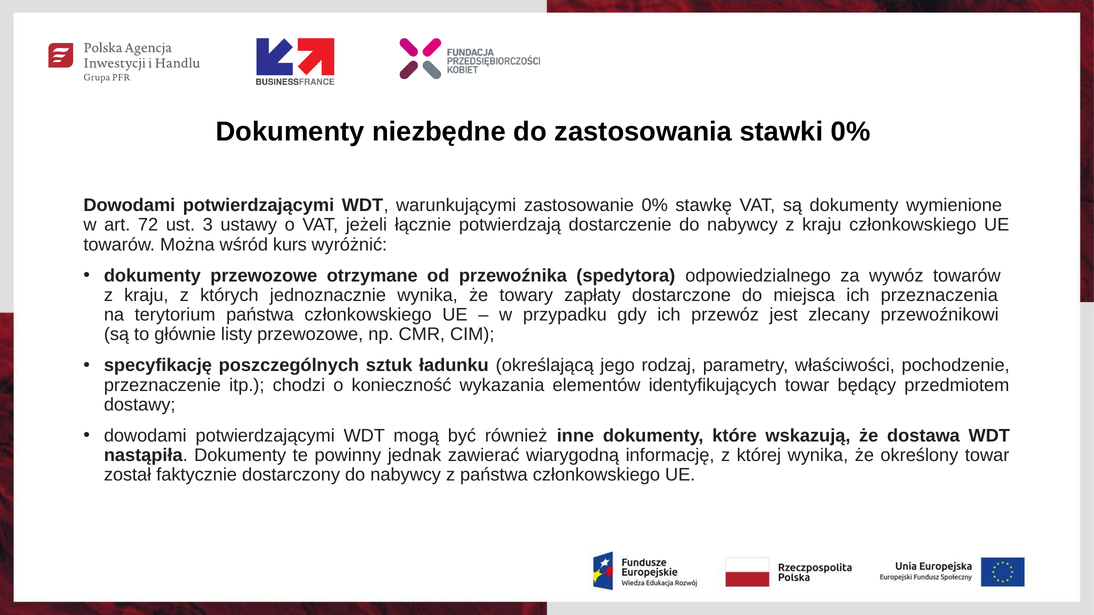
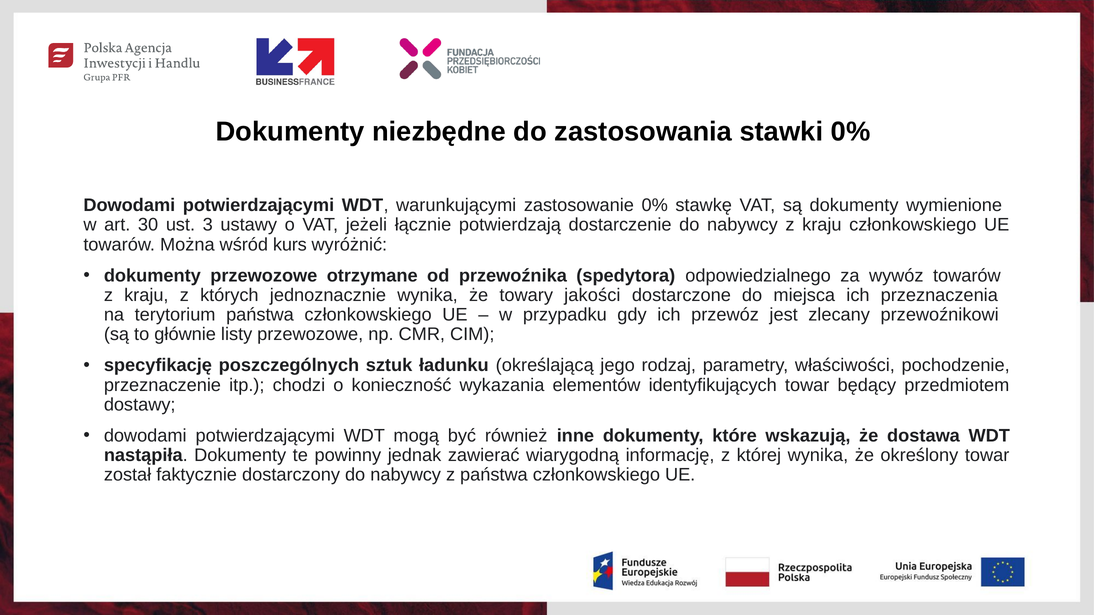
72: 72 -> 30 (148, 225)
zapłaty: zapłaty -> jakości (592, 295)
